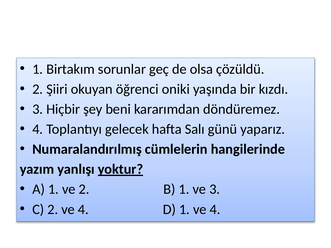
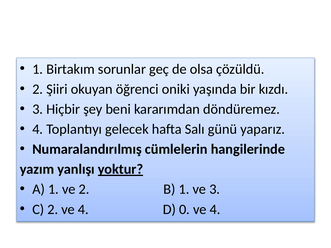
D 1: 1 -> 0 (184, 210)
